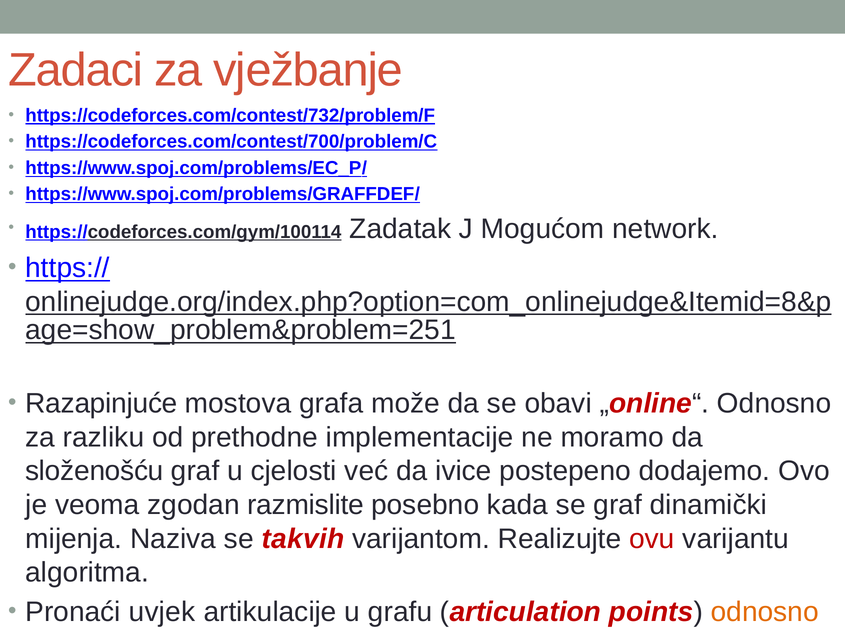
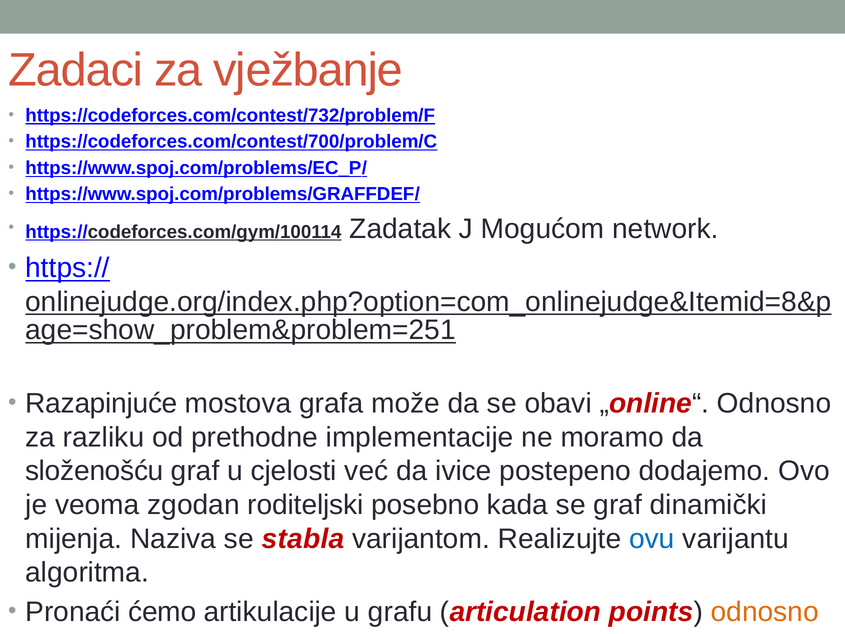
razmislite: razmislite -> roditeljski (305, 505)
takvih: takvih -> stabla (303, 538)
ovu colour: red -> blue (652, 538)
uvjek: uvjek -> ćemo (162, 612)
